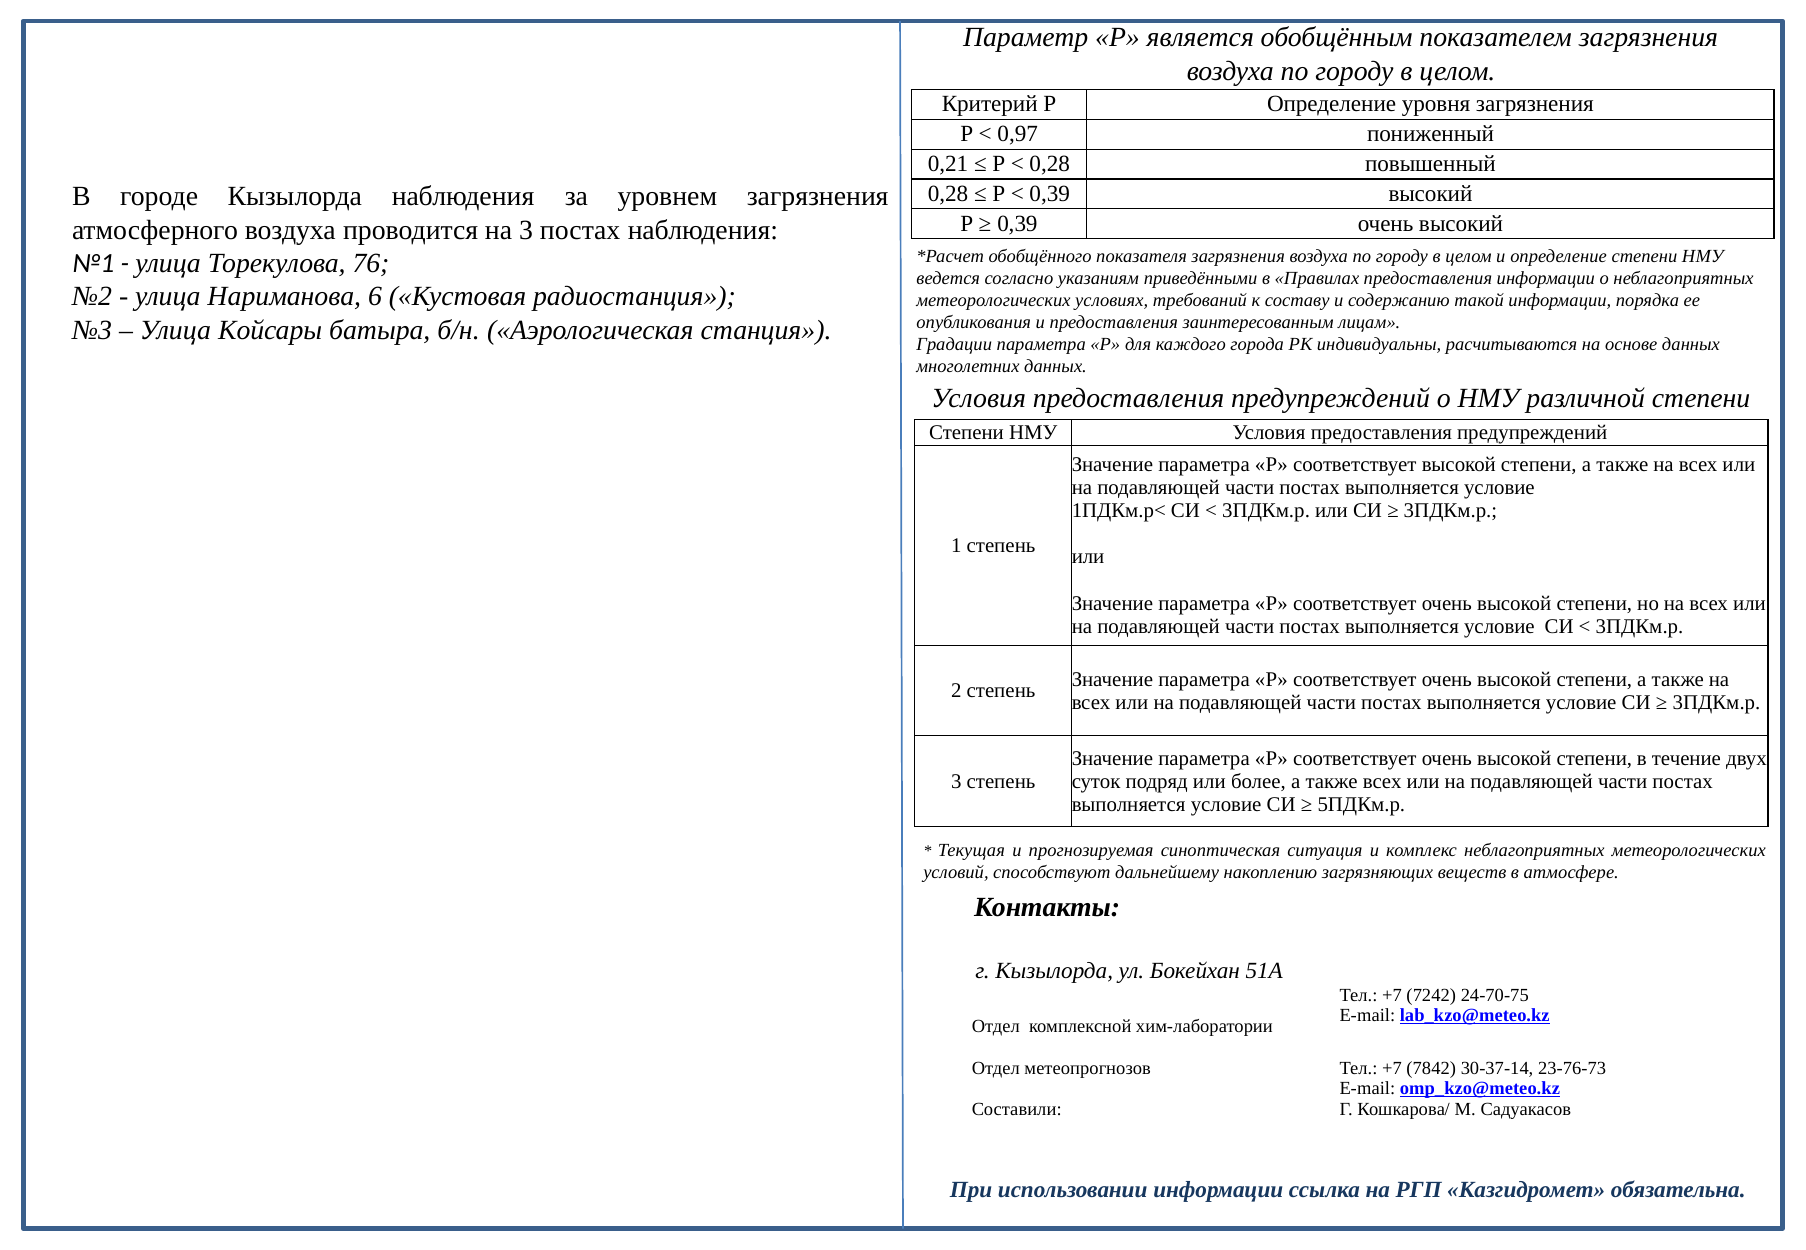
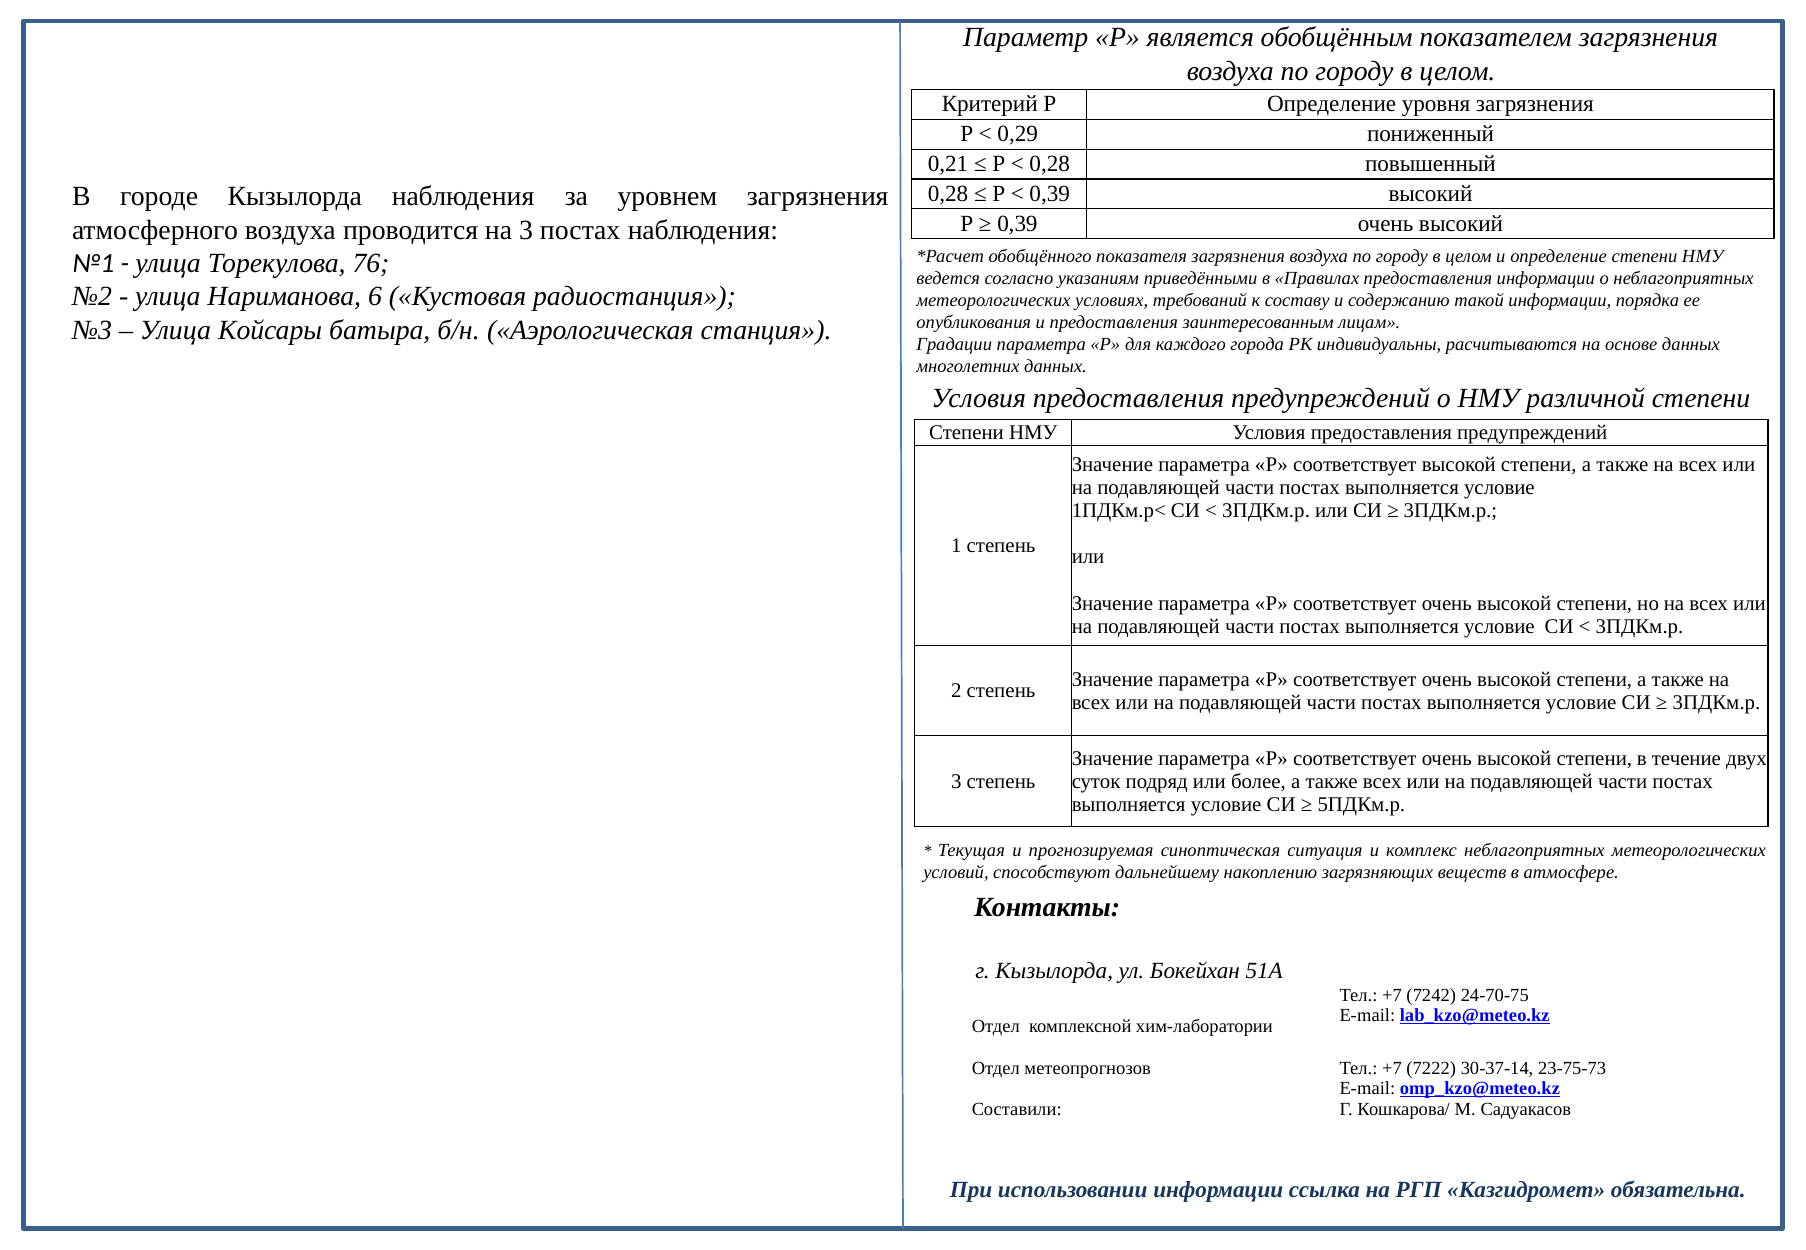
0,97: 0,97 -> 0,29 (1018, 134)
7842: 7842 -> 7222 (1431, 1068)
23-76-73: 23-76-73 -> 23-75-73 (1572, 1068)
